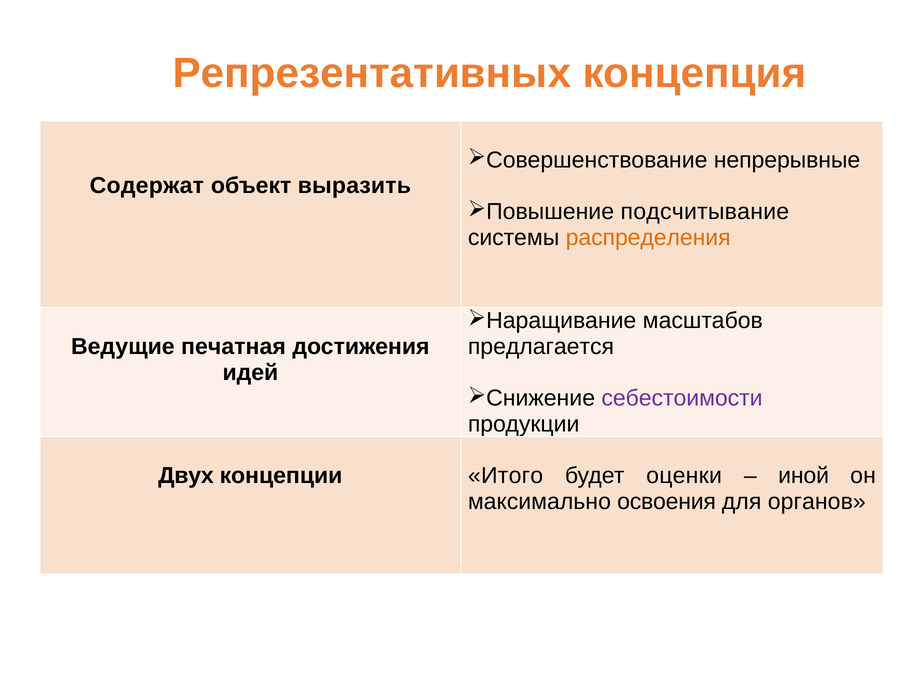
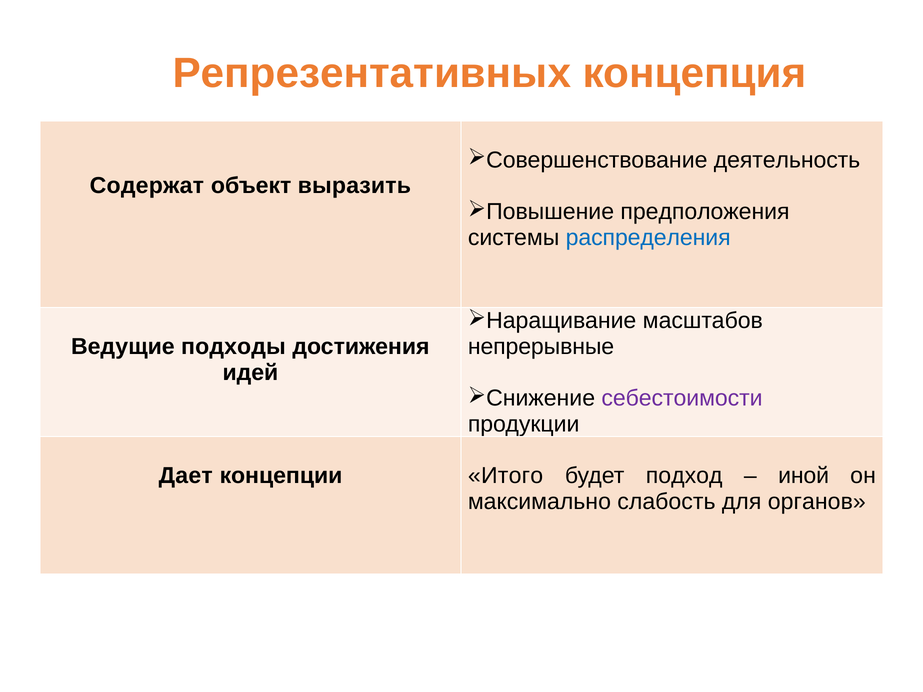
непрерывные: непрерывные -> деятельность (787, 160)
подсчитывание: подсчитывание -> предположения (705, 212)
распределения colour: orange -> blue (648, 237)
печатная: печатная -> подходы (233, 347)
предлагается: предлагается -> непрерывные (541, 347)
Двух: Двух -> Дает (186, 476)
оценки: оценки -> подход (684, 476)
освоения: освоения -> слабость (666, 502)
